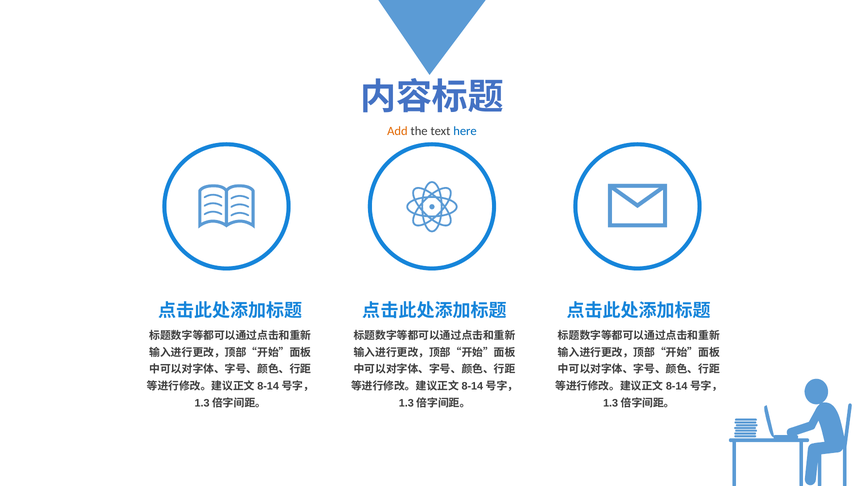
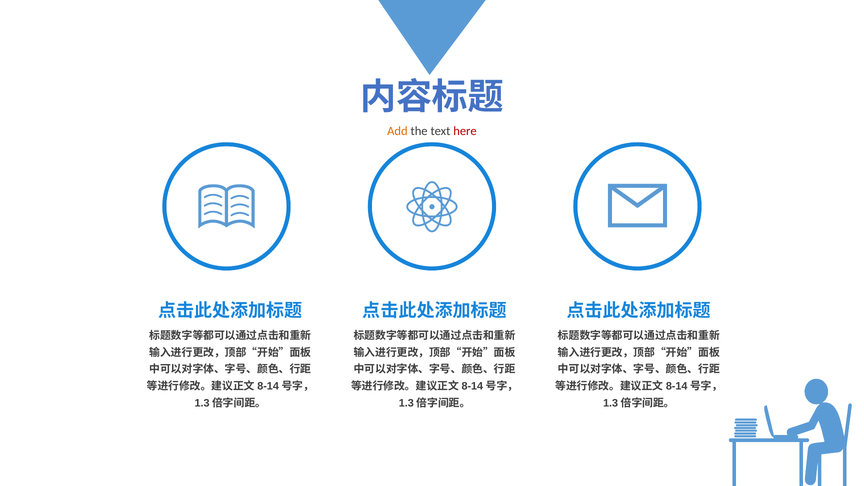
here colour: blue -> red (465, 131)
